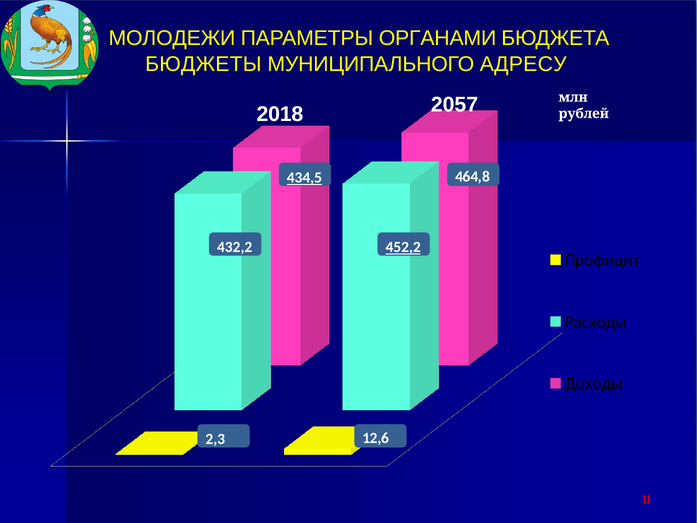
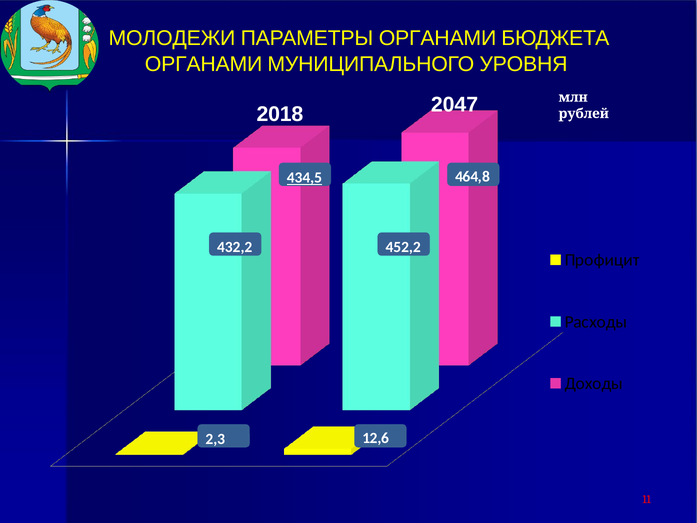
БЮДЖЕТЫ: БЮДЖЕТЫ -> ОРГАНАМИ (204, 64)
АДРЕСУ: АДРЕСУ -> УРОВНЯ (523, 64)
2057: 2057 -> 2047 (455, 105)
452,2 underline: present -> none (403, 247)
